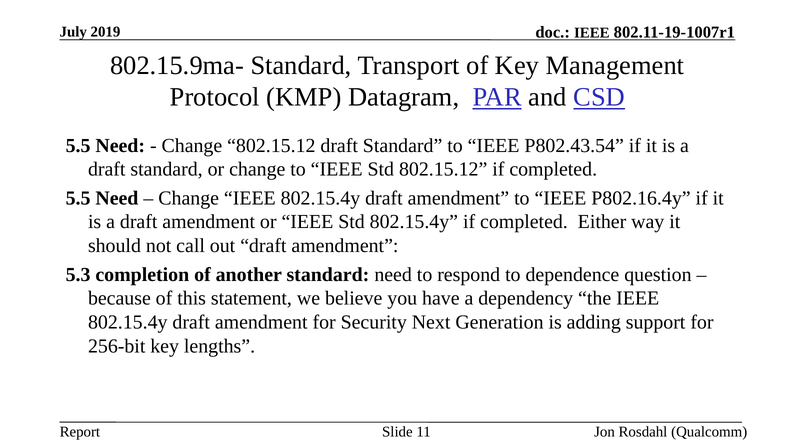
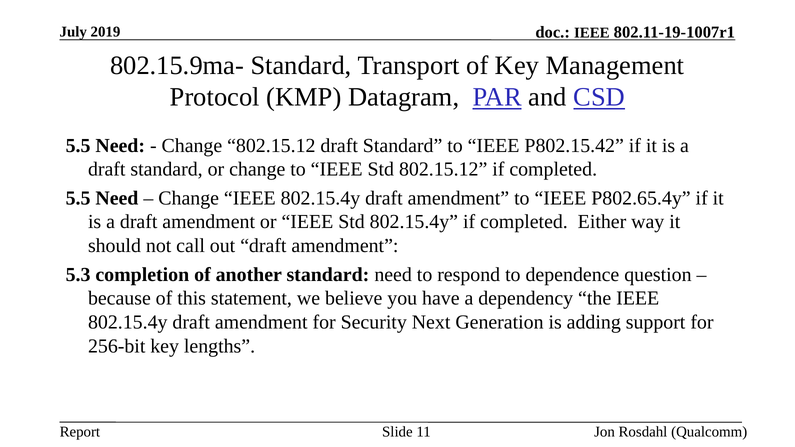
P802.43.54: P802.43.54 -> P802.15.42 (574, 146)
P802.16.4y: P802.16.4y -> P802.65.4y (641, 198)
